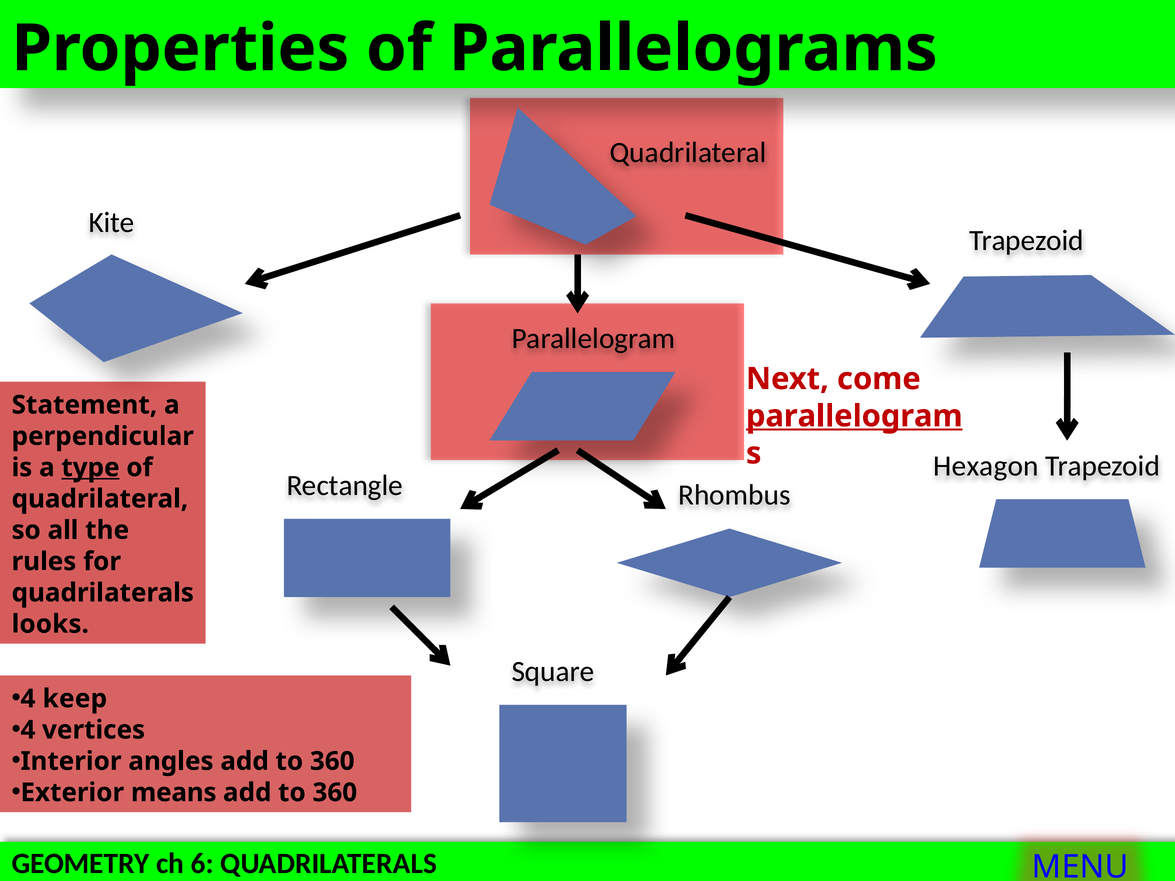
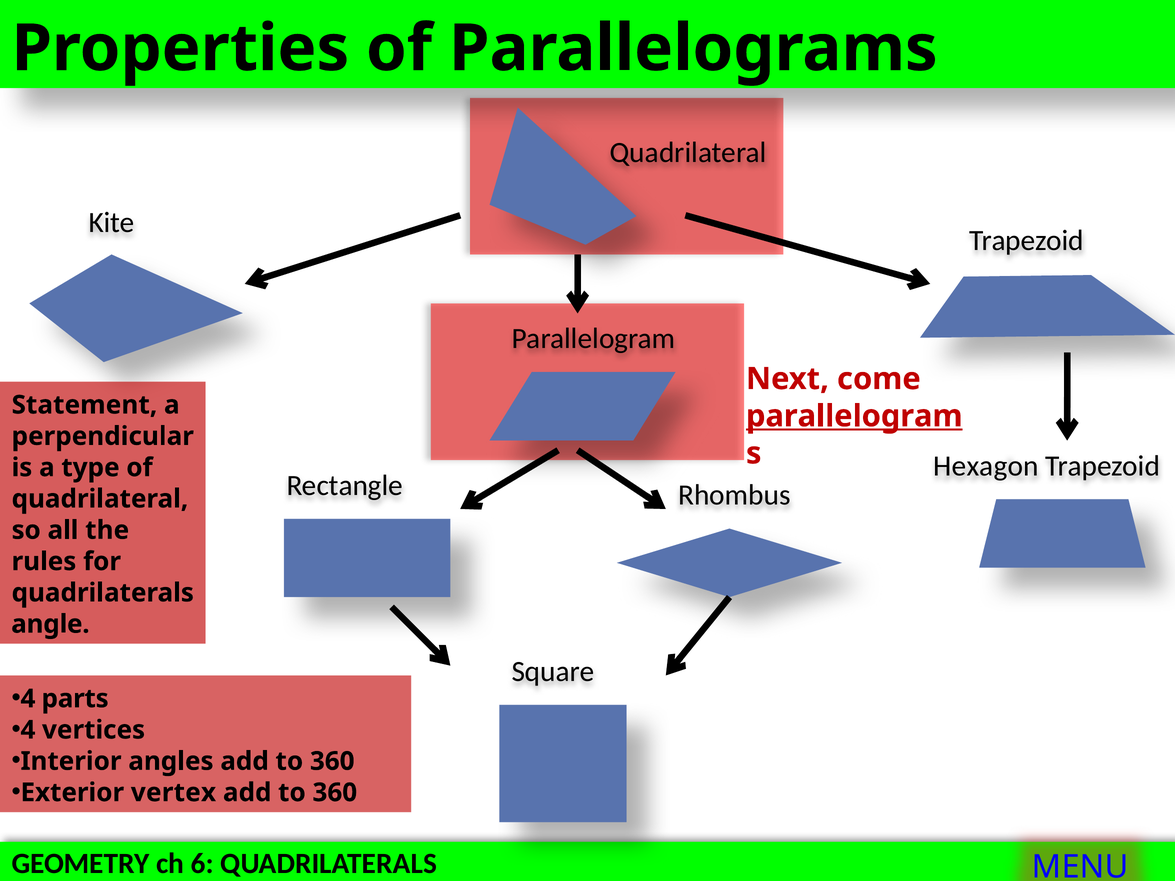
type underline: present -> none (91, 468)
looks: looks -> angle (50, 624)
keep: keep -> parts (75, 699)
means: means -> vertex (173, 793)
